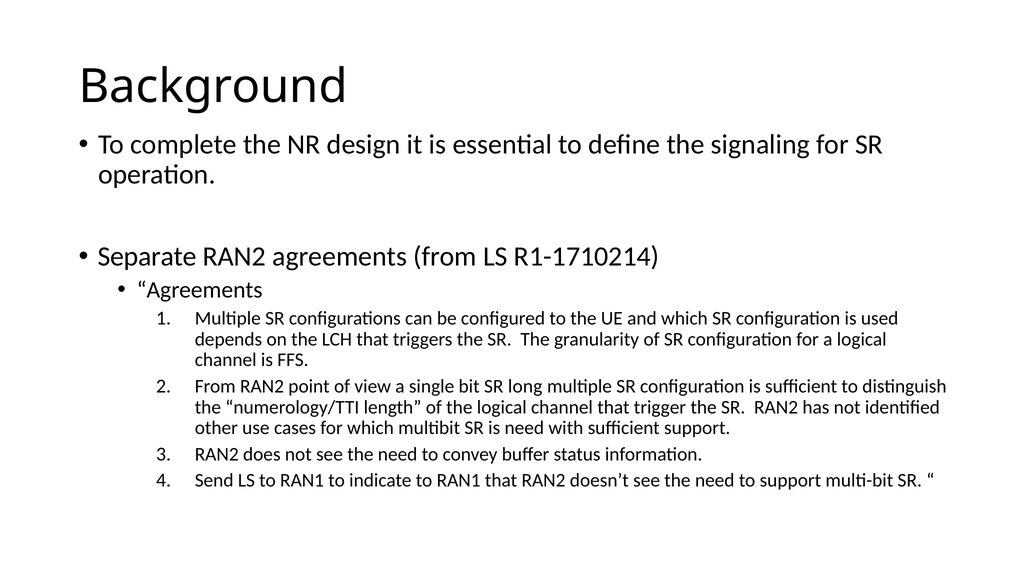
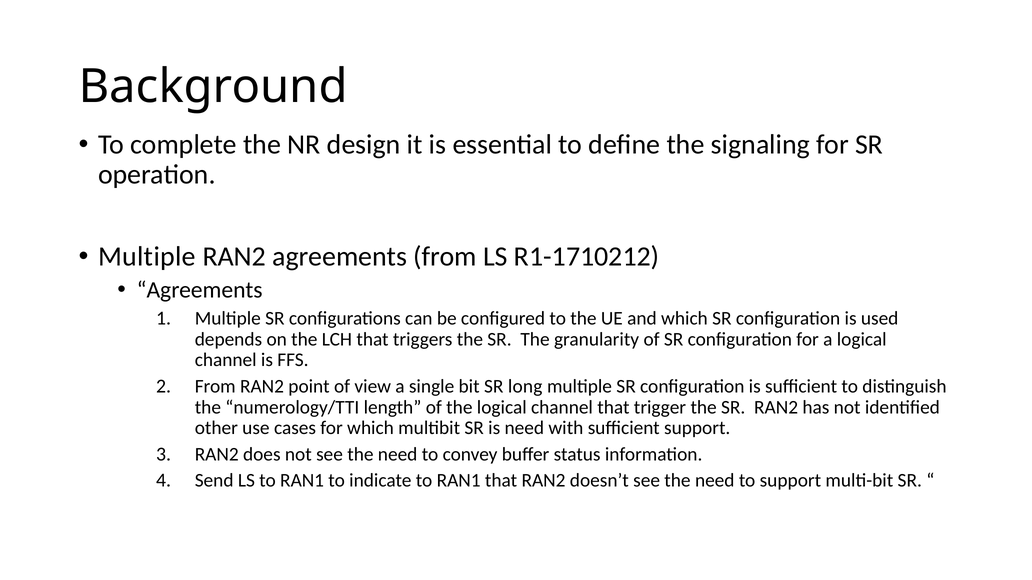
Separate: Separate -> Multiple (147, 257)
R1-1710214: R1-1710214 -> R1-1710212 (587, 257)
